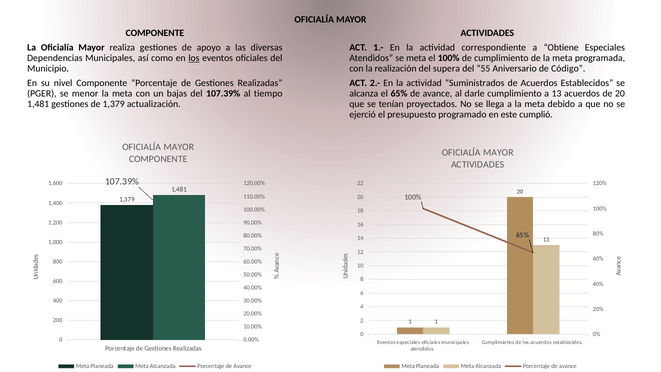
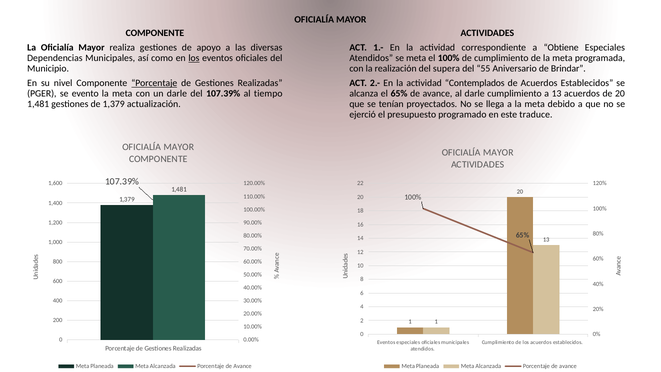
Código: Código -> Brindar (568, 68)
Porcentaje underline: none -> present (154, 83)
Suministrados: Suministrados -> Contemplados (475, 83)
menor: menor -> evento (85, 93)
un bajas: bajas -> darle (177, 93)
cumplió: cumplió -> traduce (536, 114)
